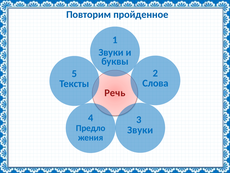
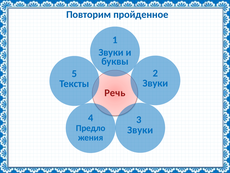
Слова: Слова -> Звуки (155, 83)
